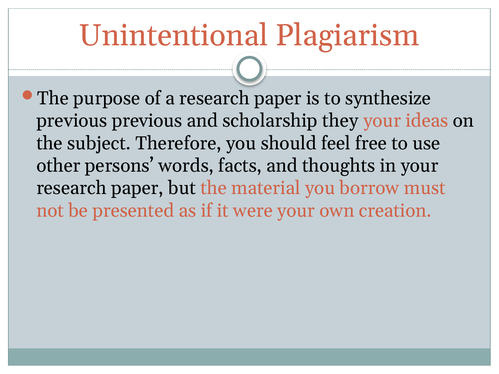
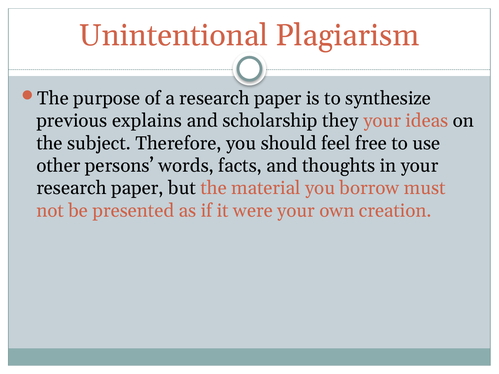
previous previous: previous -> explains (147, 121)
